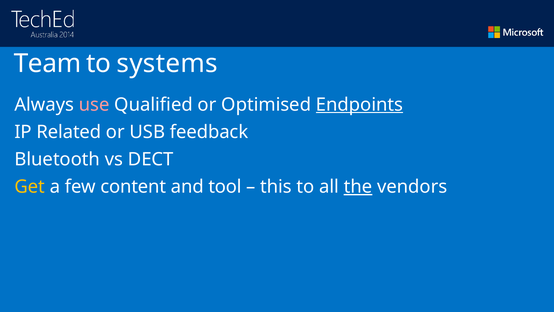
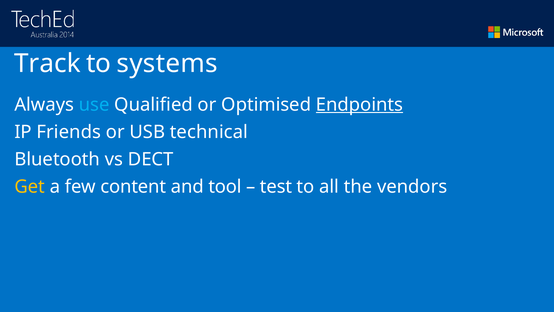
Team: Team -> Track (47, 63)
use colour: pink -> light blue (94, 105)
Related: Related -> Friends (69, 132)
feedback: feedback -> technical (209, 132)
this: this -> test (276, 186)
the underline: present -> none (358, 186)
